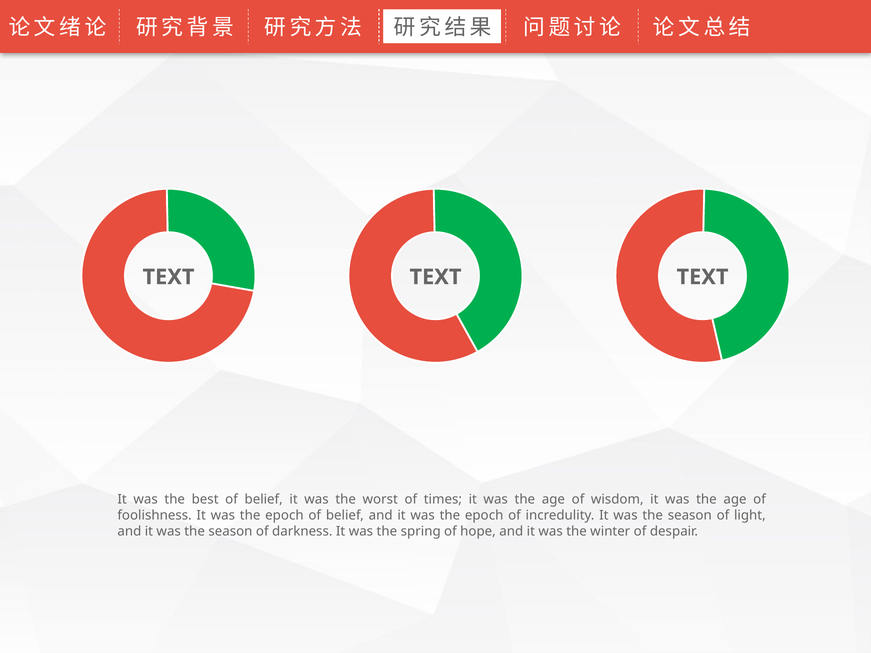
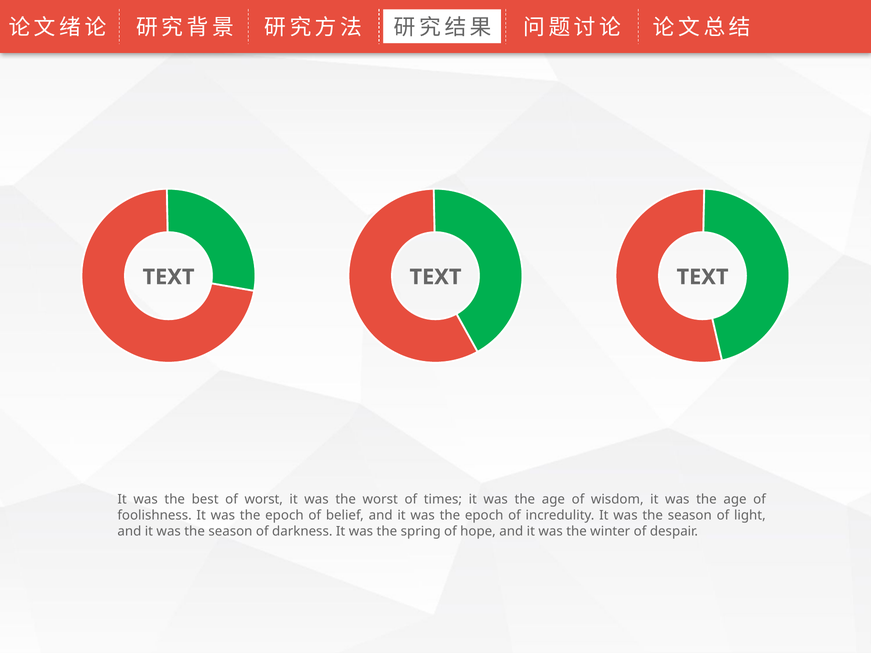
best of belief: belief -> worst (264, 499)
